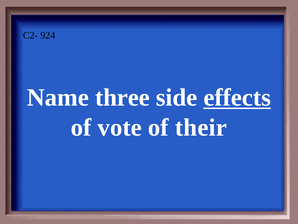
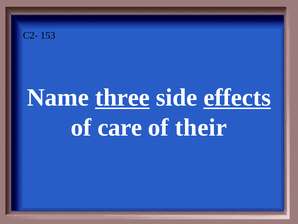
924: 924 -> 153 (48, 35)
three underline: none -> present (122, 97)
vote: vote -> care (120, 127)
